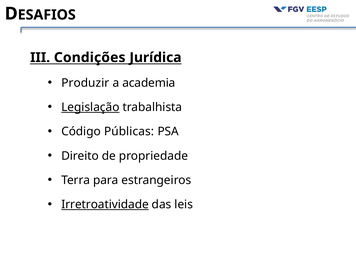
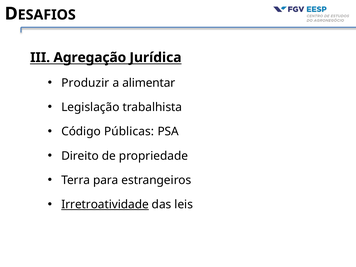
Condições: Condições -> Agregação (90, 58)
academia: academia -> alimentar (149, 83)
Legislação underline: present -> none (90, 107)
